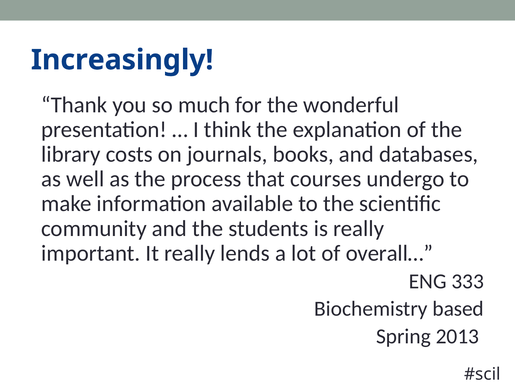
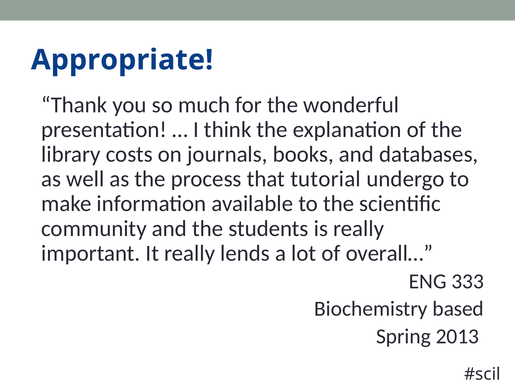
Increasingly: Increasingly -> Appropriate (122, 60)
courses: courses -> tutorial (326, 179)
